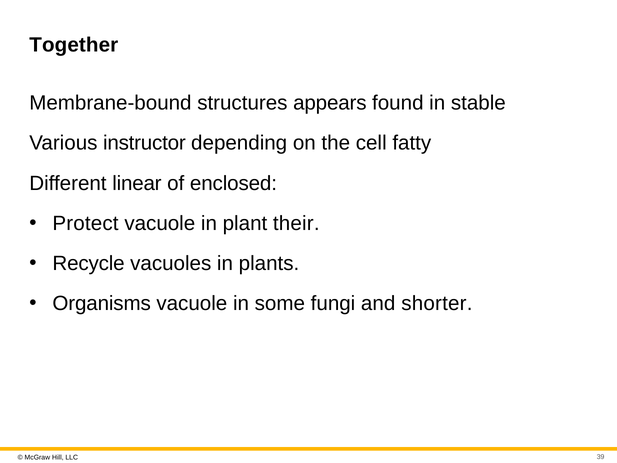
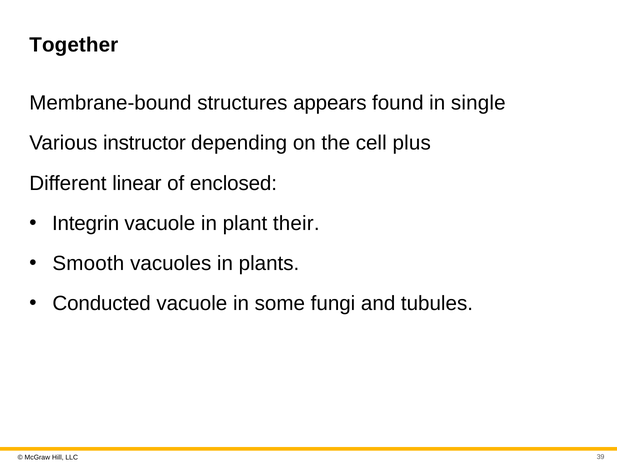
stable: stable -> single (478, 103)
fatty: fatty -> plus (412, 143)
Protect: Protect -> Integrin (86, 223)
Recycle: Recycle -> Smooth (88, 263)
Organisms: Organisms -> Conducted (102, 304)
shorter: shorter -> tubules (437, 304)
